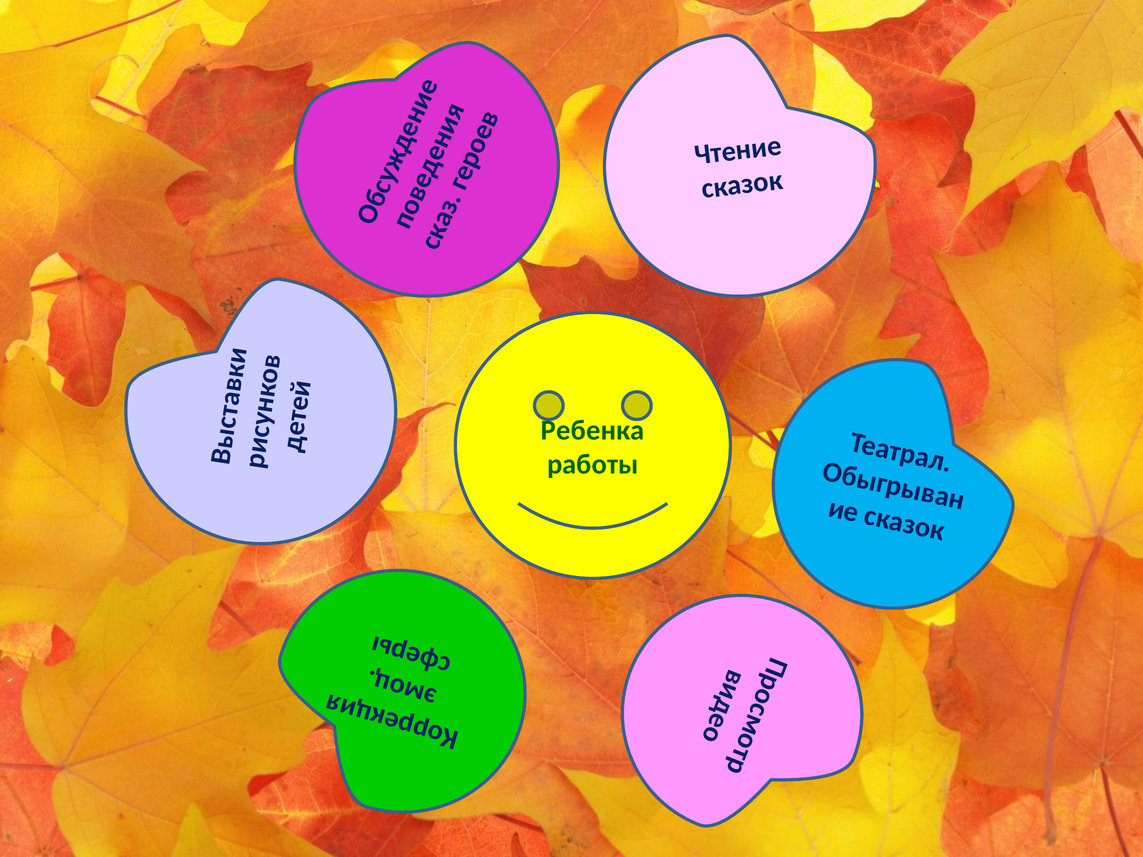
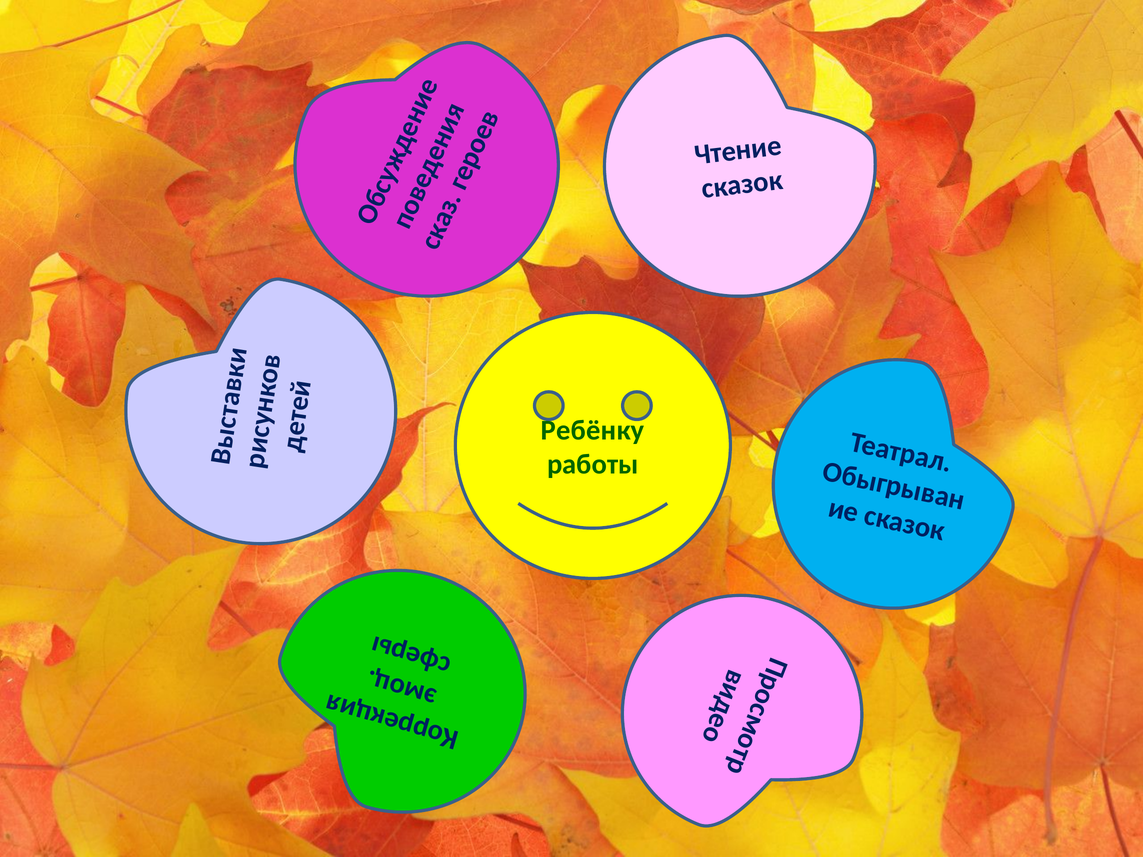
Ребенка: Ребенка -> Ребёнку (593, 430)
